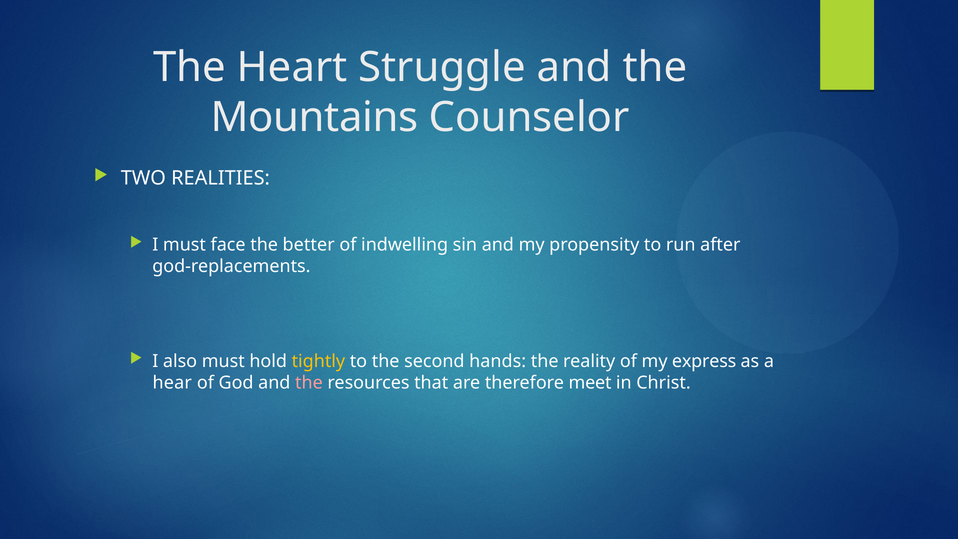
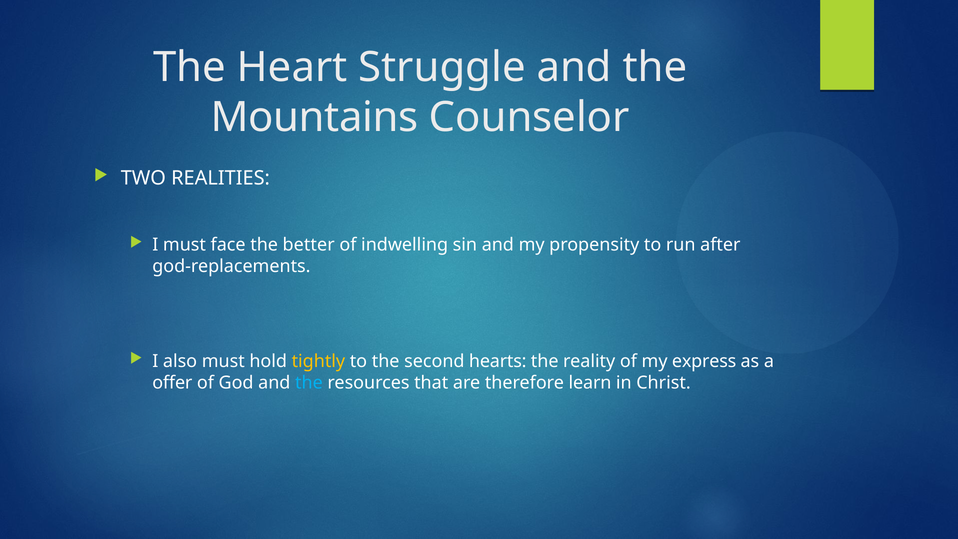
hands: hands -> hearts (498, 361)
hear: hear -> offer (172, 383)
the colour: pink -> light blue (309, 383)
meet: meet -> learn (590, 383)
